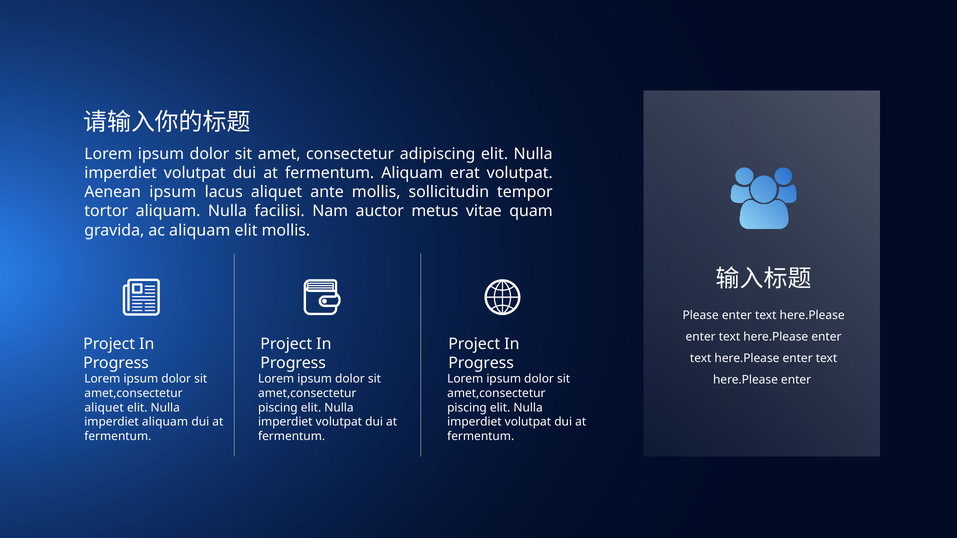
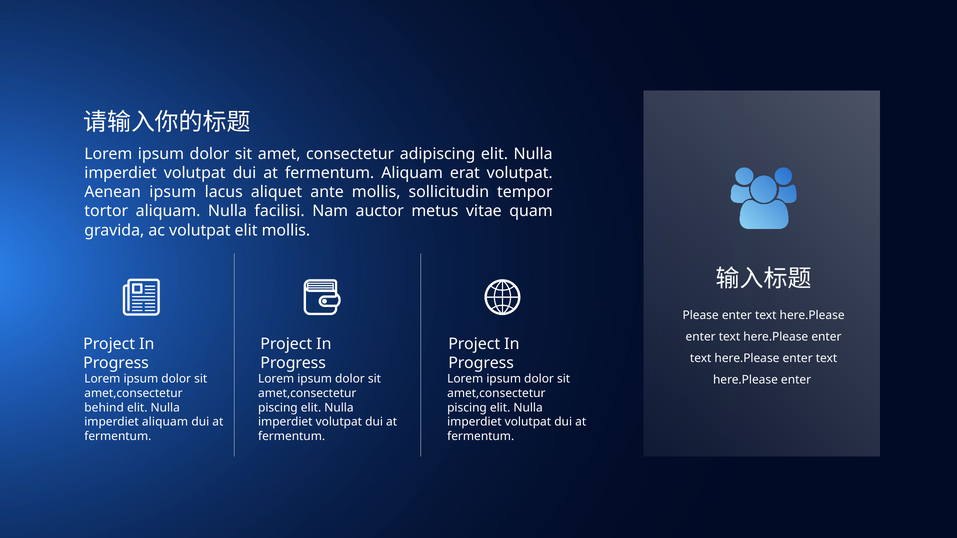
ac aliquam: aliquam -> volutpat (200, 230)
aliquet: aliquet -> behind (104, 408)
